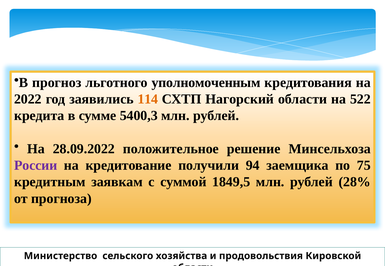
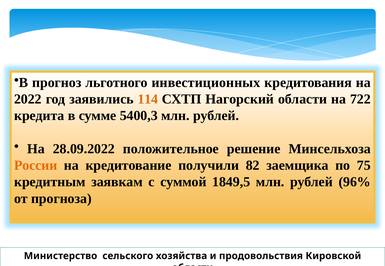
уполномоченным: уполномоченным -> инвестиционных (206, 83)
522: 522 -> 722 (360, 99)
России colour: purple -> orange (36, 166)
94: 94 -> 82 (253, 166)
28%: 28% -> 96% (355, 182)
